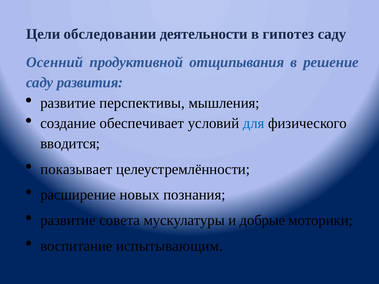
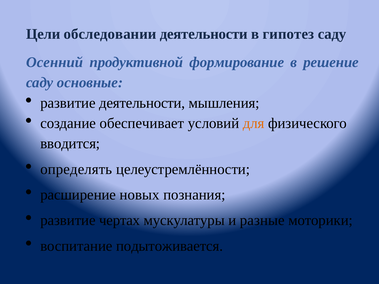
отщипывания: отщипывания -> формирование (237, 62)
развития: развития -> основные (90, 83)
развитие перспективы: перспективы -> деятельности (142, 103)
для colour: blue -> orange (254, 123)
показывает: показывает -> определять (76, 169)
совета: совета -> чертах (120, 221)
добрые: добрые -> разные (262, 221)
испытывающим: испытывающим -> подытоживается (170, 246)
